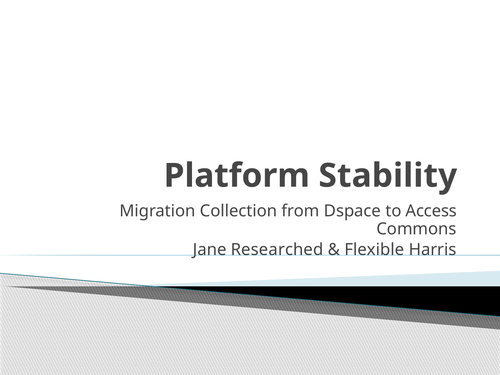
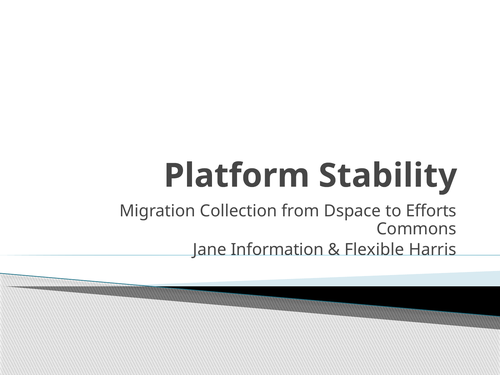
Access: Access -> Efforts (431, 211)
Researched: Researched -> Information (277, 250)
